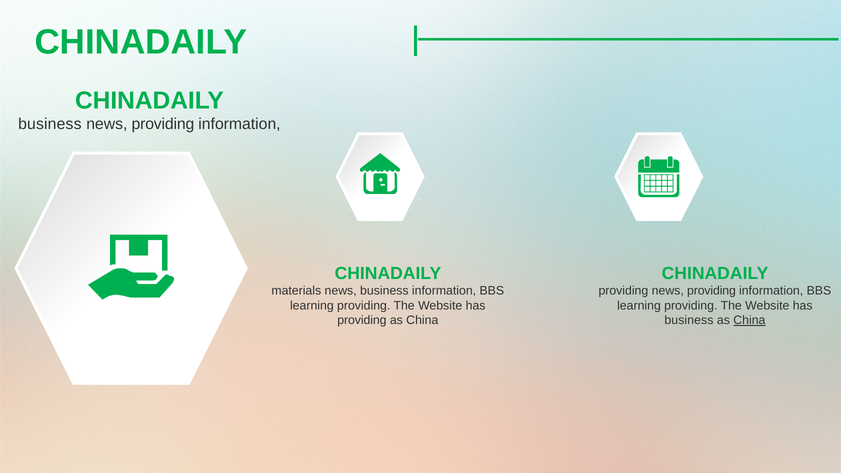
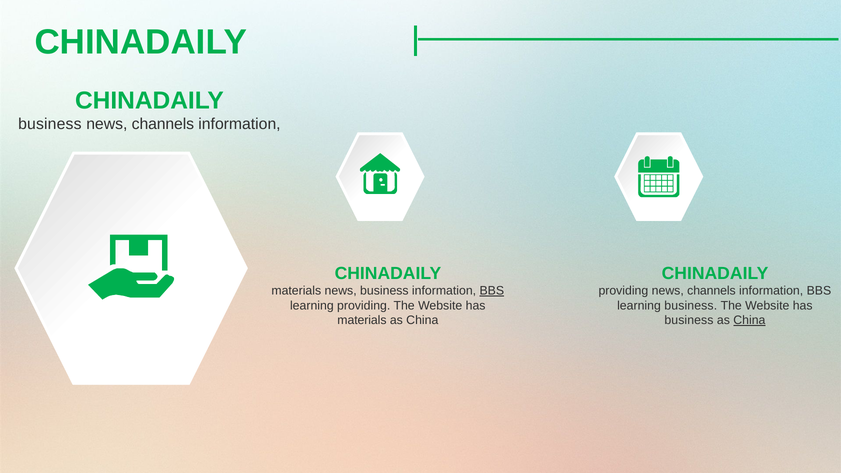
providing: providing -> channels (163, 124)
BBS underline: none -> present (492, 291)
providing news providing: providing -> channels (711, 291)
providing: providing -> business (691, 306)
providing: providing -> materials (362, 320)
